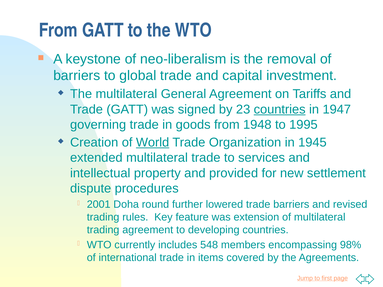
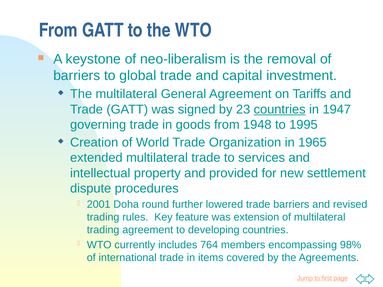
World underline: present -> none (153, 143)
1945: 1945 -> 1965 (312, 143)
548: 548 -> 764 (209, 245)
